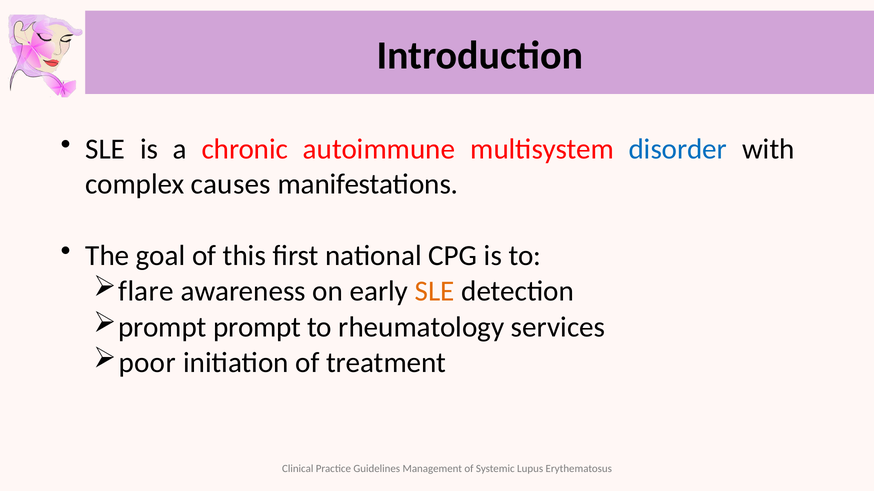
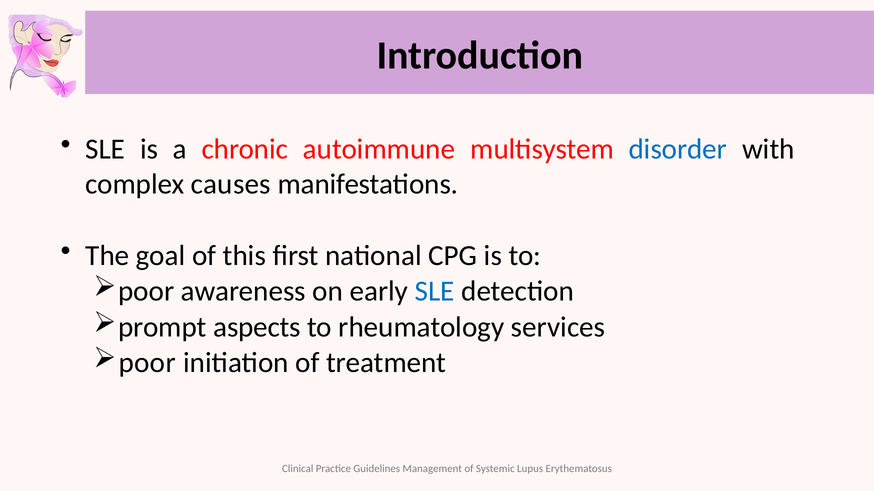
flare: flare -> poor (146, 292)
SLE colour: orange -> blue (435, 292)
prompt prompt: prompt -> aspects (257, 328)
